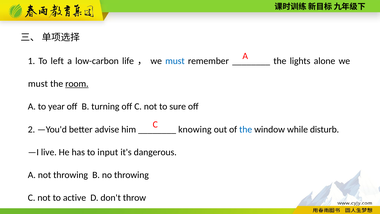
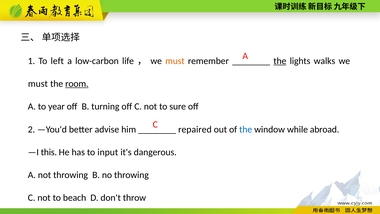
must colour: blue -> orange (175, 61)
the underline: none -> present (280, 61)
alone: alone -> walks (325, 61)
knowing: knowing -> repaired (195, 129)
disturb: disturb -> abroad (325, 129)
live: live -> this (49, 152)
active: active -> beach (75, 198)
